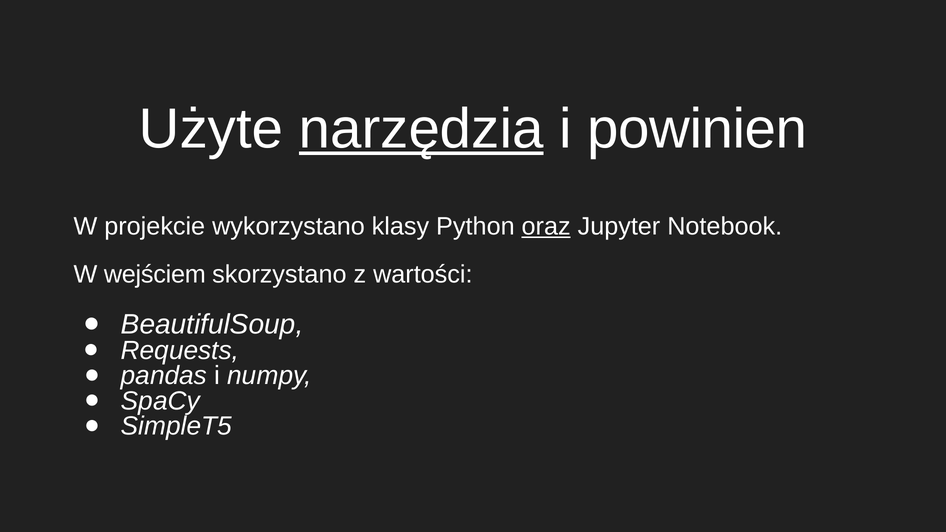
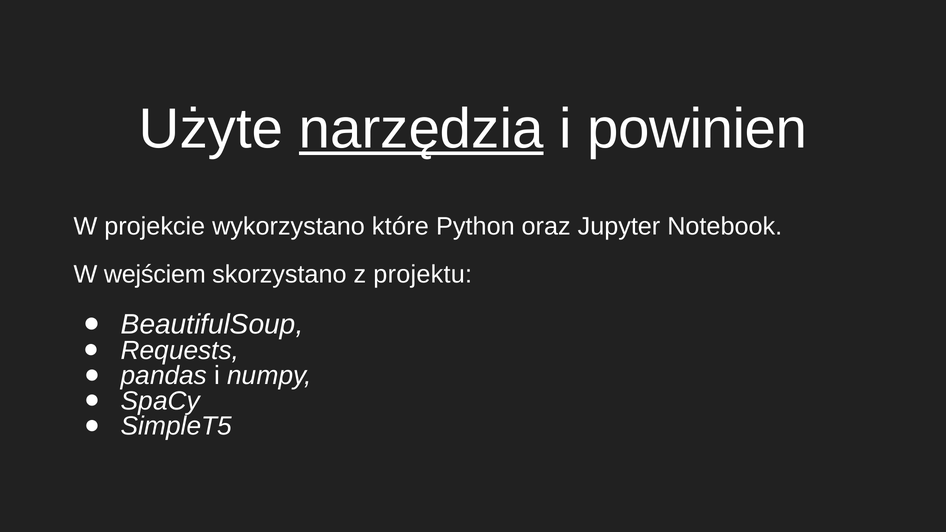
klasy: klasy -> które (400, 226)
oraz underline: present -> none (546, 226)
wartości: wartości -> projektu (423, 275)
